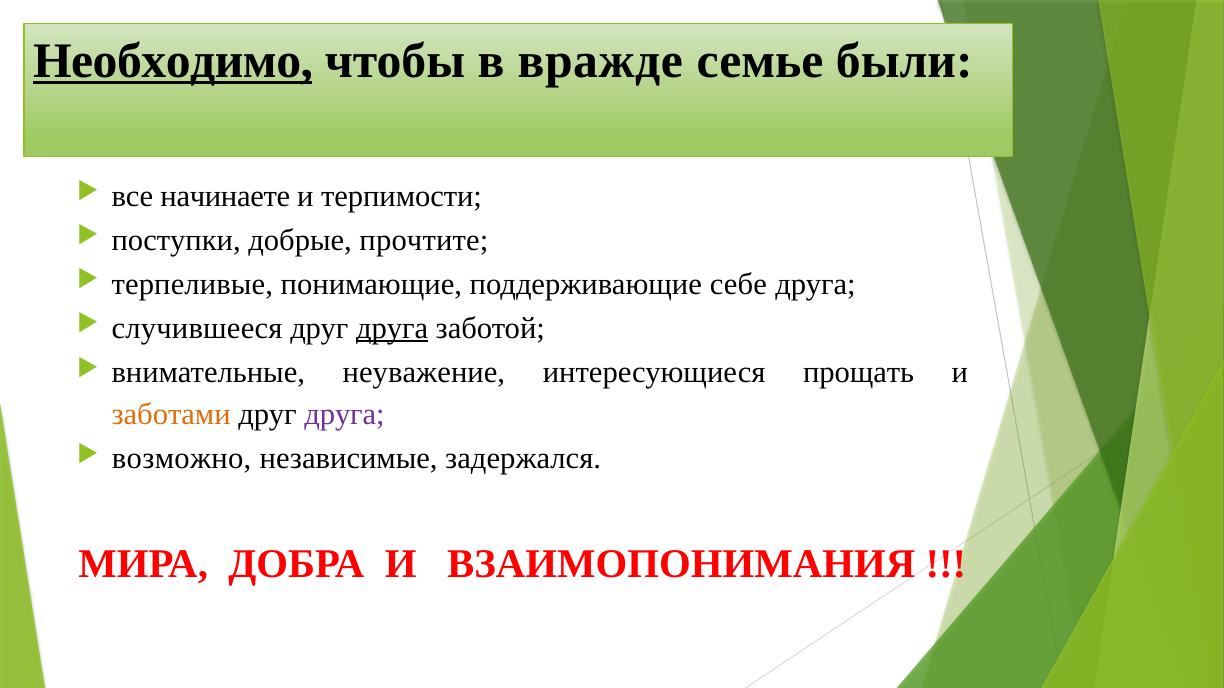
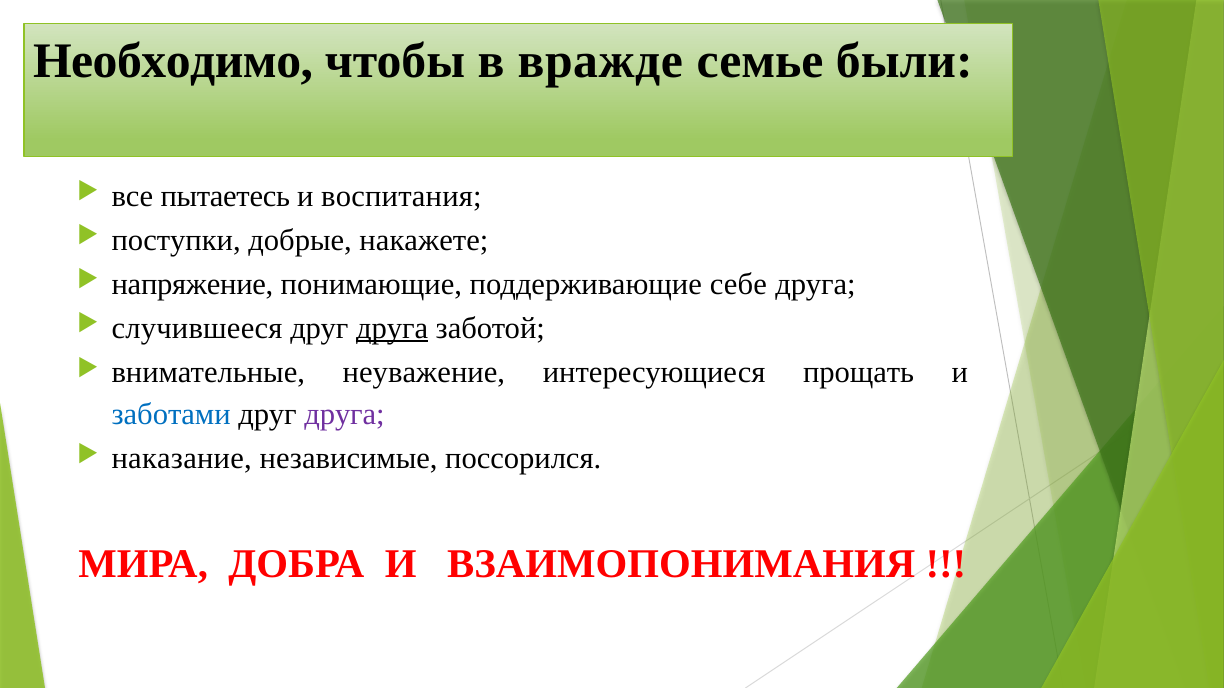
Необходимо underline: present -> none (173, 62)
начинаете: начинаете -> пытаетесь (225, 196)
терпимости: терпимости -> воспитания (401, 196)
прочтите: прочтите -> накажете (424, 240)
терпеливые: терпеливые -> напряжение (192, 284)
заботами colour: orange -> blue (171, 415)
возможно: возможно -> наказание (182, 459)
задержался: задержался -> поссорился (523, 459)
